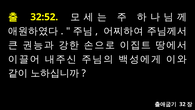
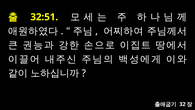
32:52: 32:52 -> 32:51 (44, 17)
